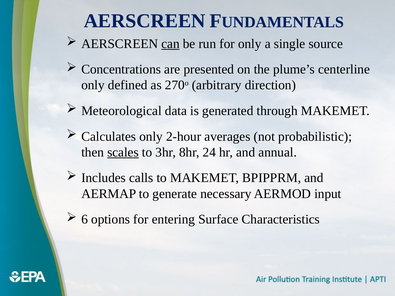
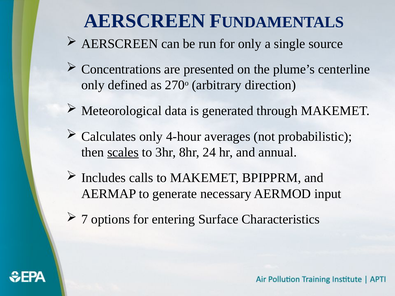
can underline: present -> none (170, 44)
2-hour: 2-hour -> 4-hour (184, 137)
6: 6 -> 7 (85, 219)
